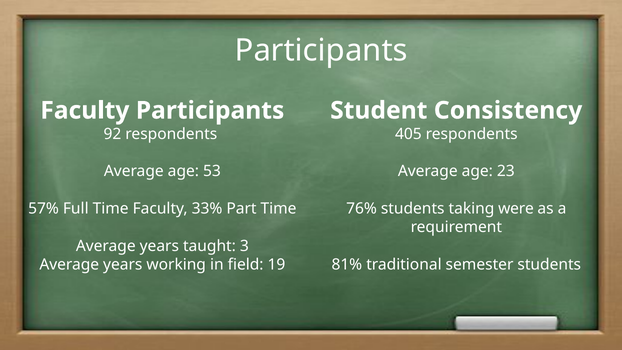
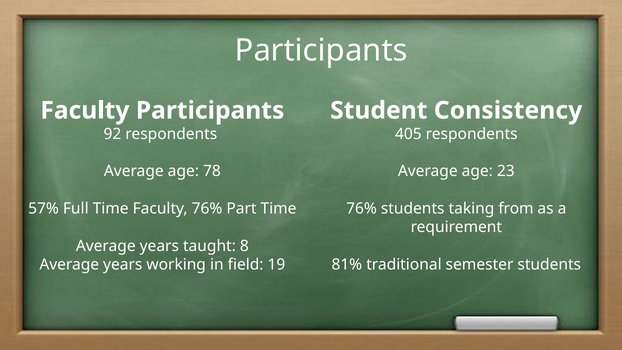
53: 53 -> 78 (212, 171)
Faculty 33%: 33% -> 76% (207, 209)
were: were -> from (516, 209)
3: 3 -> 8 (244, 246)
